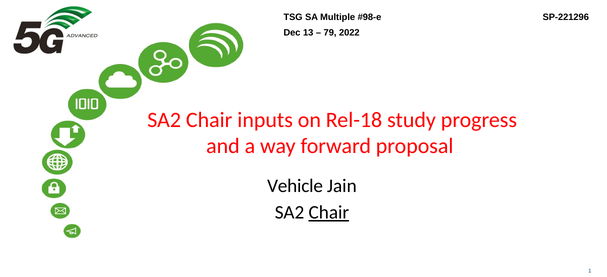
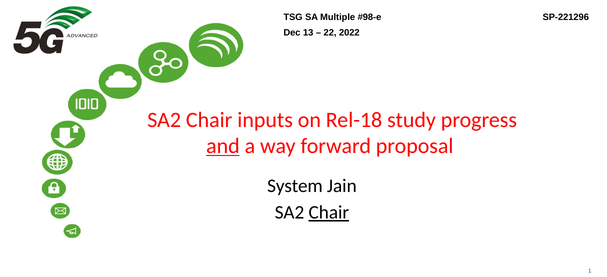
79: 79 -> 22 (330, 33)
and underline: none -> present (223, 146)
Vehicle: Vehicle -> System (295, 186)
